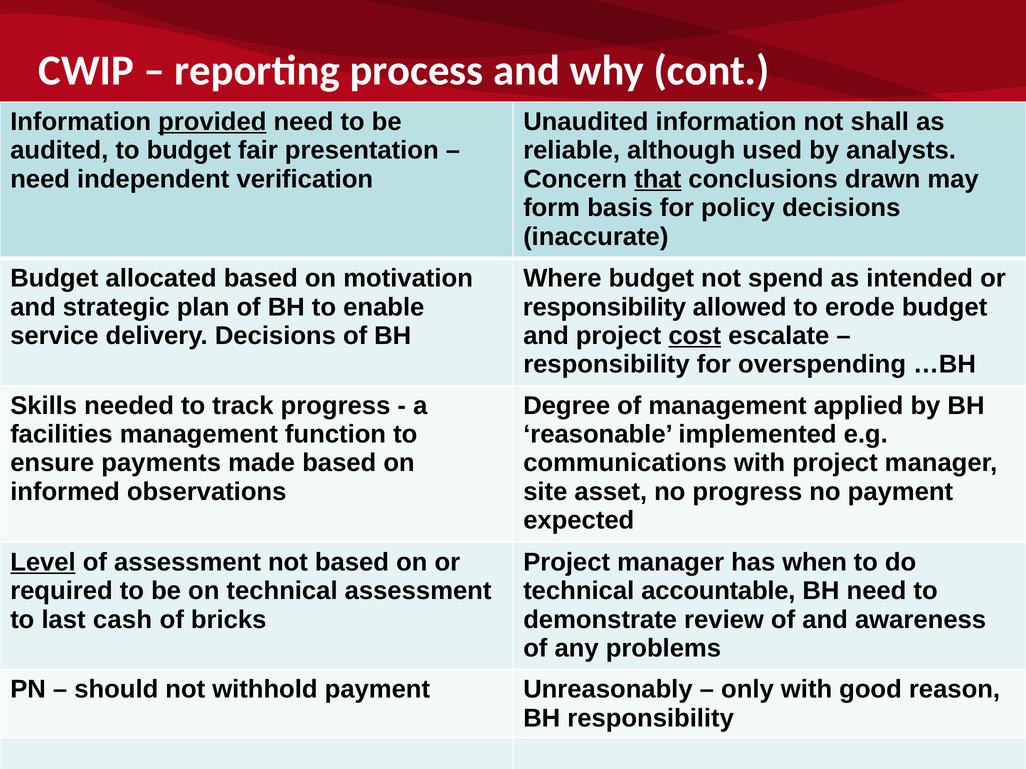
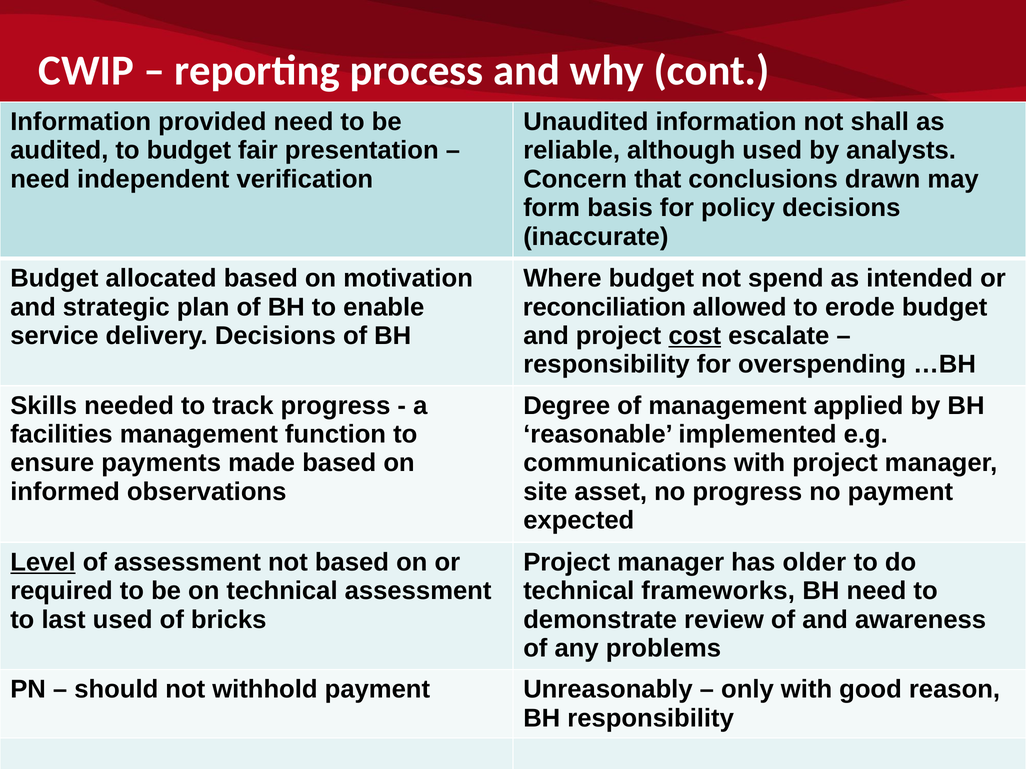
provided underline: present -> none (212, 122)
that underline: present -> none (658, 179)
responsibility: responsibility -> reconciliation (604, 307)
when: when -> older (814, 563)
accountable: accountable -> frameworks (718, 591)
last cash: cash -> used (123, 620)
